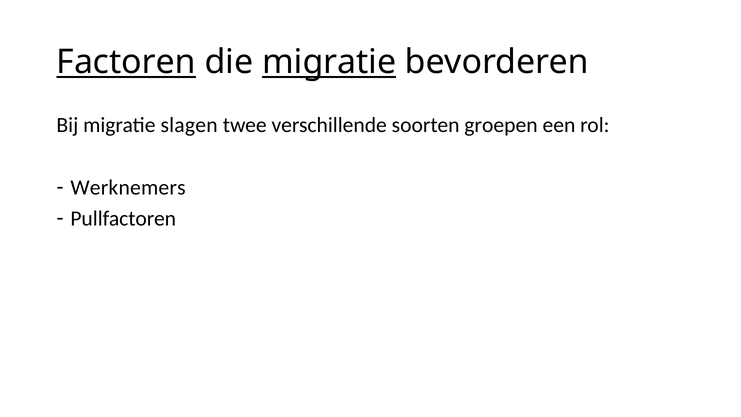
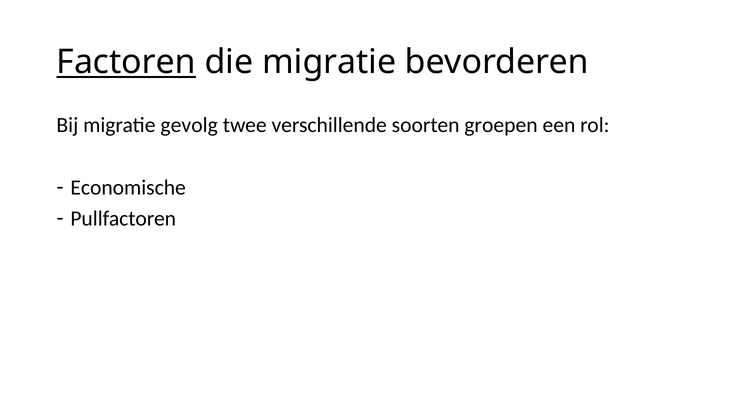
migratie underline: present -> none (329, 62)
slagen: slagen -> gevolg (189, 125)
Werknemers: Werknemers -> Economische (128, 187)
